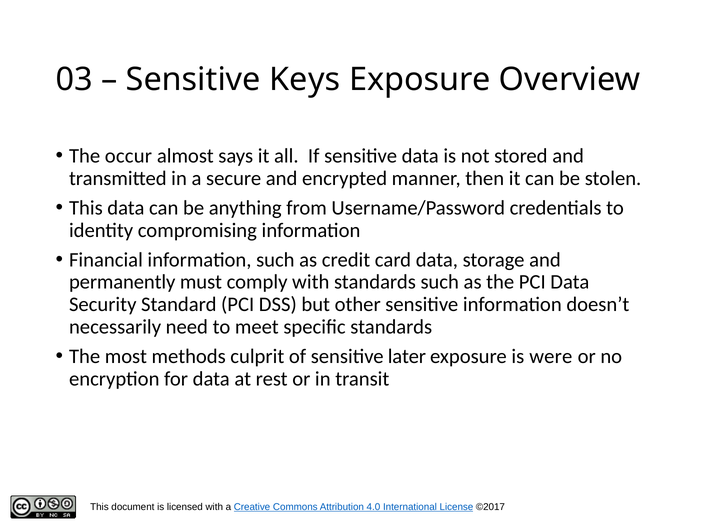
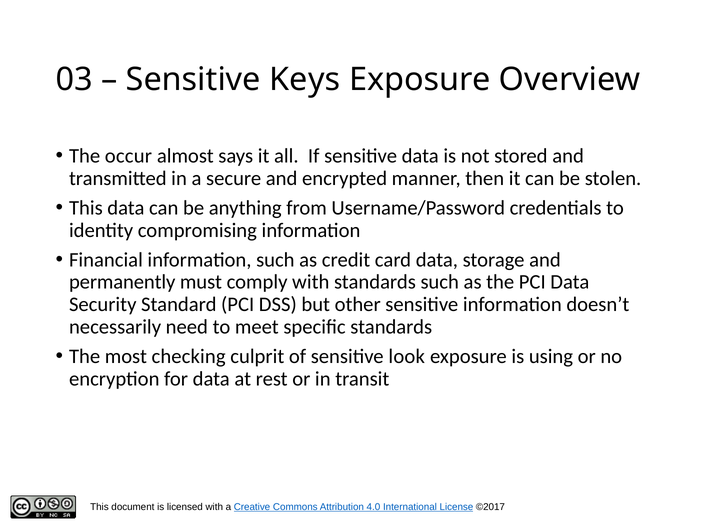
methods: methods -> checking (189, 356)
later: later -> look (407, 356)
were: were -> using (551, 356)
